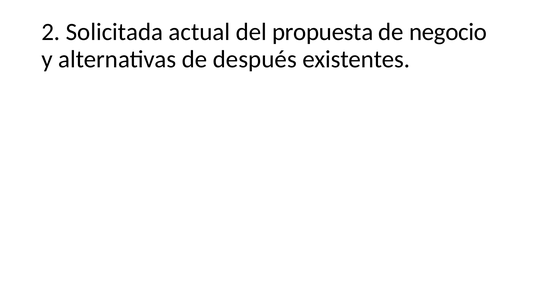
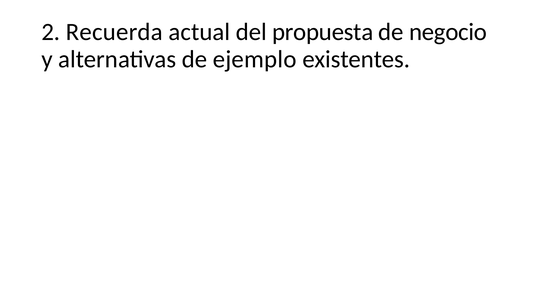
Solicitada: Solicitada -> Recuerda (114, 32)
después: después -> ejemplo (255, 59)
